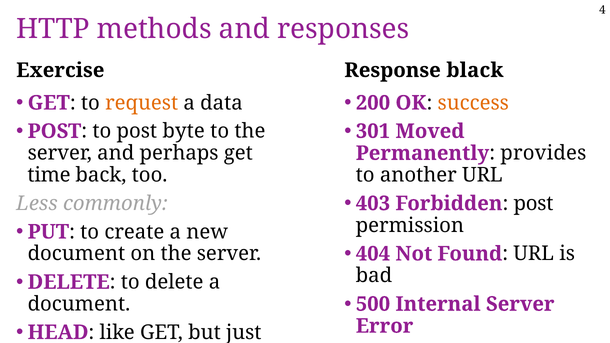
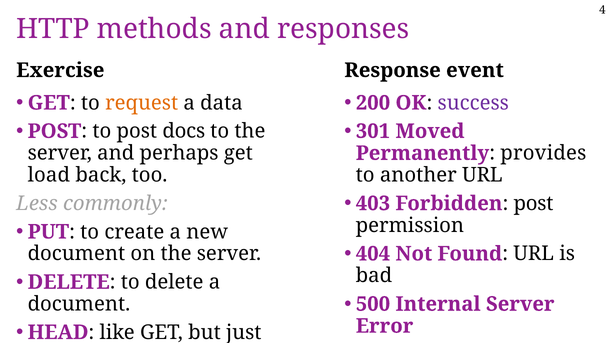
black: black -> event (475, 70)
success colour: orange -> purple (473, 103)
byte: byte -> docs (184, 131)
time: time -> load (49, 175)
